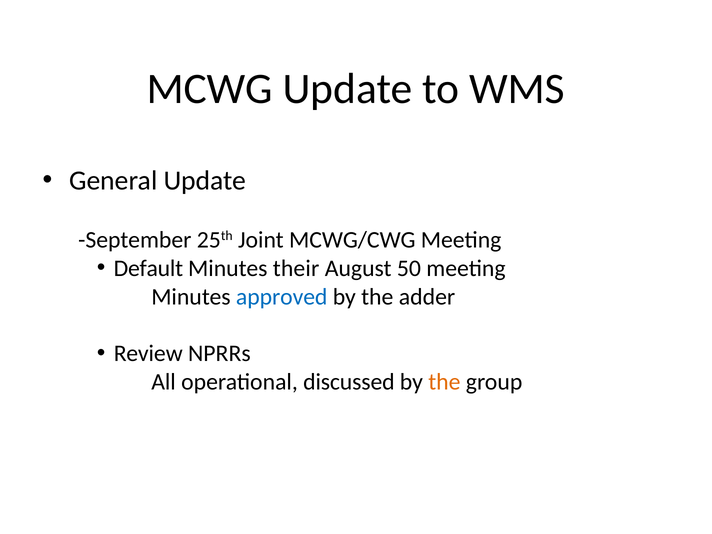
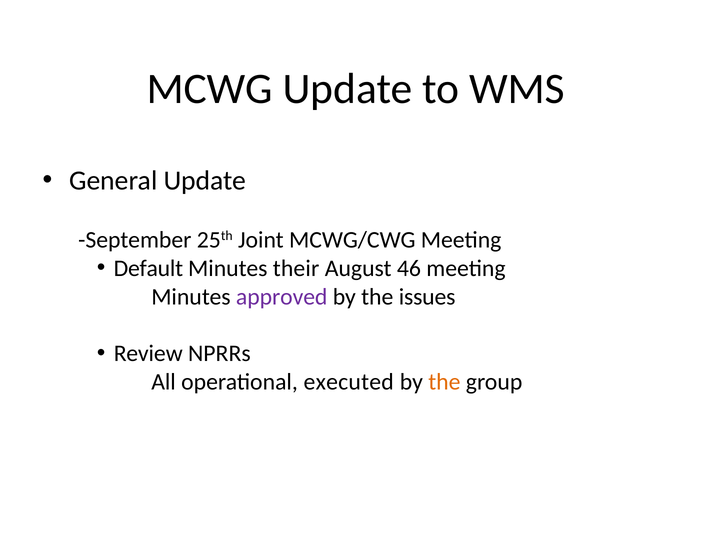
50: 50 -> 46 (409, 268)
approved colour: blue -> purple (282, 297)
adder: adder -> issues (427, 297)
discussed: discussed -> executed (349, 382)
